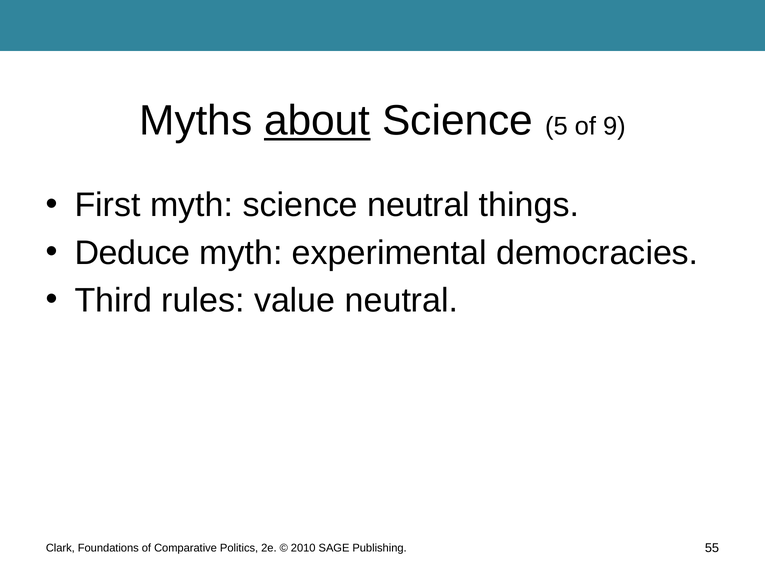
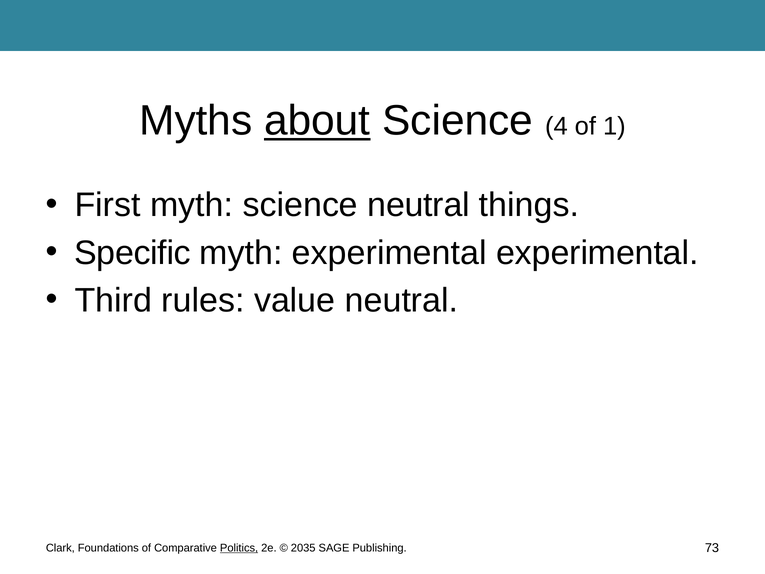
5: 5 -> 4 (556, 126)
9: 9 -> 1 (614, 126)
Deduce: Deduce -> Specific (132, 253)
experimental democracies: democracies -> experimental (597, 253)
Politics underline: none -> present (239, 548)
2010: 2010 -> 2035 (303, 548)
55: 55 -> 73 (712, 548)
